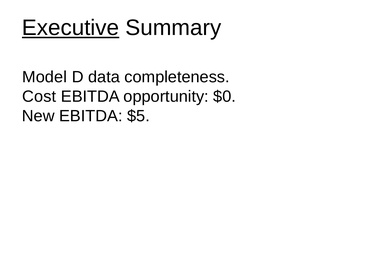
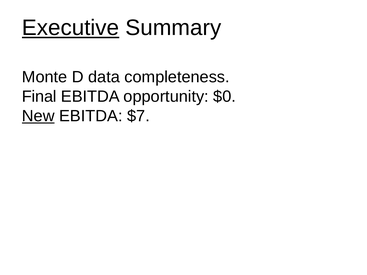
Model: Model -> Monte (45, 77)
Cost: Cost -> Final (39, 97)
New underline: none -> present (38, 116)
$5: $5 -> $7 (138, 116)
